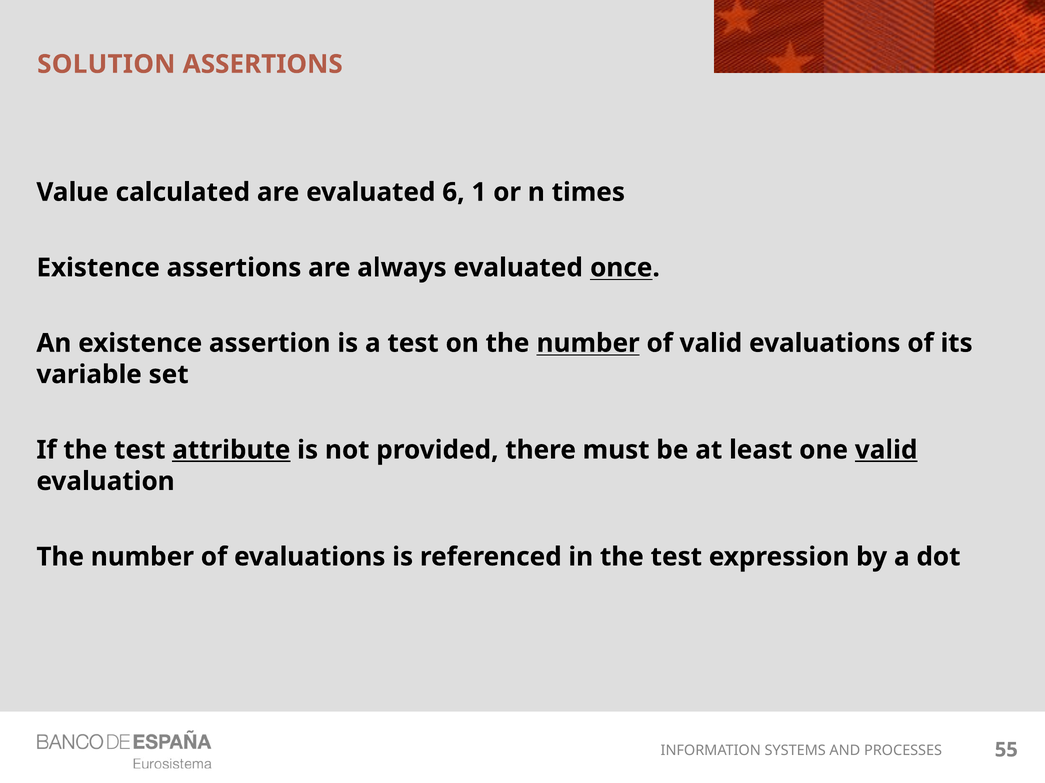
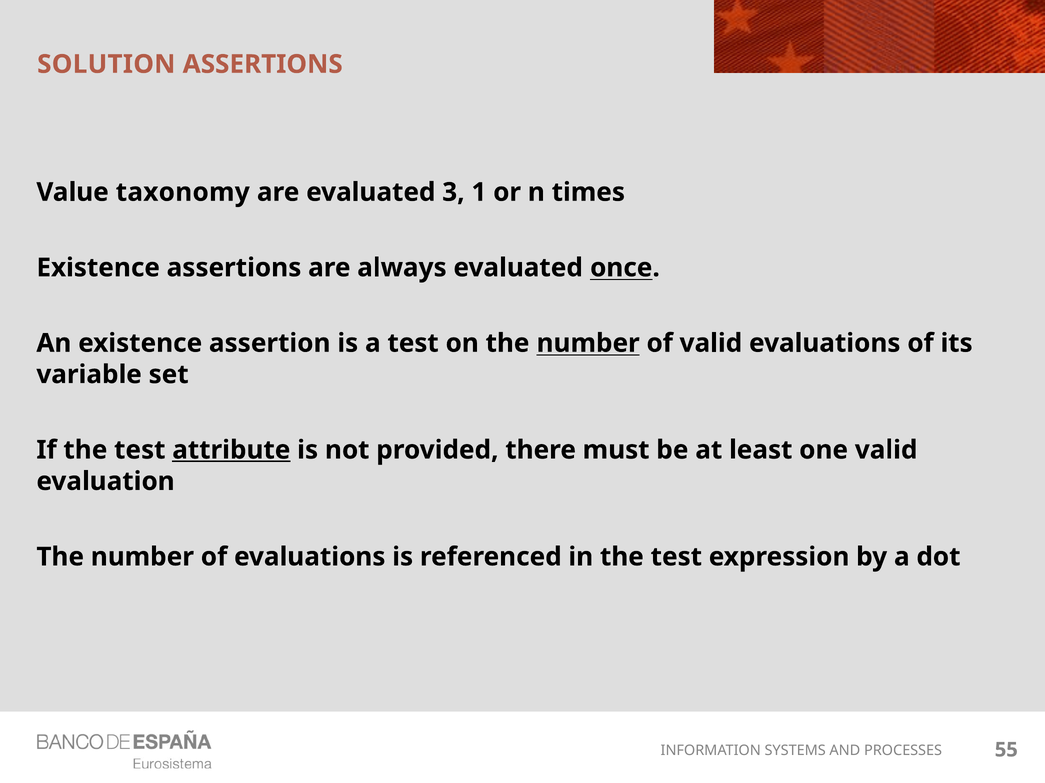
calculated: calculated -> taxonomy (183, 192)
6: 6 -> 3 (453, 192)
valid underline: present -> none (886, 450)
